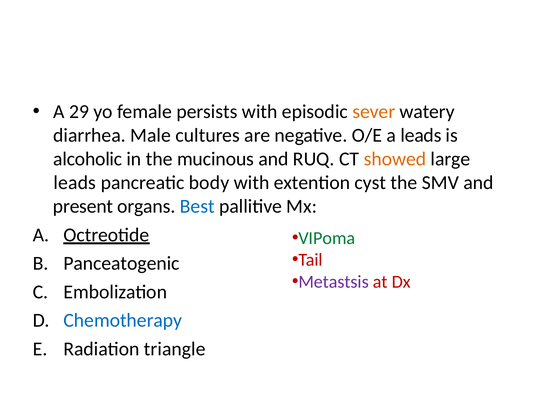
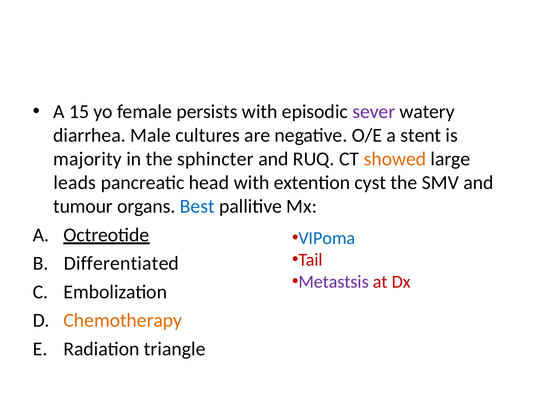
29: 29 -> 15 (79, 111)
sever colour: orange -> purple (374, 111)
a leads: leads -> stent (421, 135)
alcoholic: alcoholic -> majority (88, 159)
mucinous: mucinous -> sphincter (215, 159)
body: body -> head (209, 182)
present: present -> tumour (83, 206)
VIPoma colour: green -> blue (327, 238)
Panceatogenic: Panceatogenic -> Differentiated (121, 263)
Chemotherapy colour: blue -> orange (123, 320)
